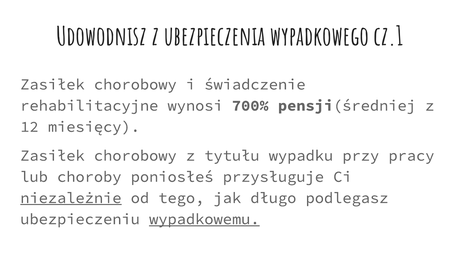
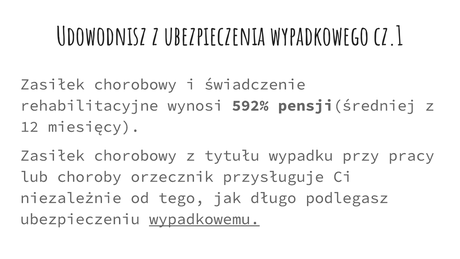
700%: 700% -> 592% (250, 105)
poniosłeś: poniosłeś -> orzecznik (172, 177)
niezależnie underline: present -> none (71, 198)
